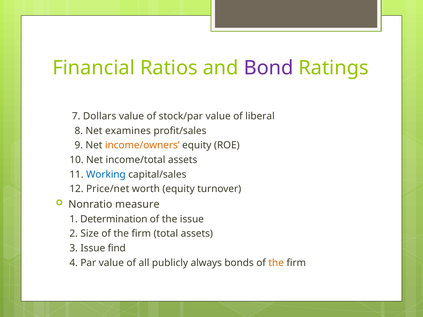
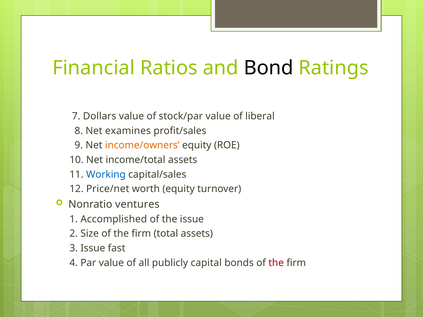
Bond colour: purple -> black (269, 68)
measure: measure -> ventures (137, 204)
Determination: Determination -> Accomplished (114, 219)
find: find -> fast (117, 248)
always: always -> capital (206, 263)
the colour: orange -> red (276, 263)
